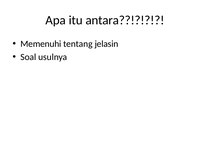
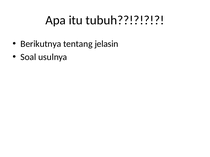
antara: antara -> tubuh (125, 20)
Memenuhi: Memenuhi -> Berikutnya (41, 44)
